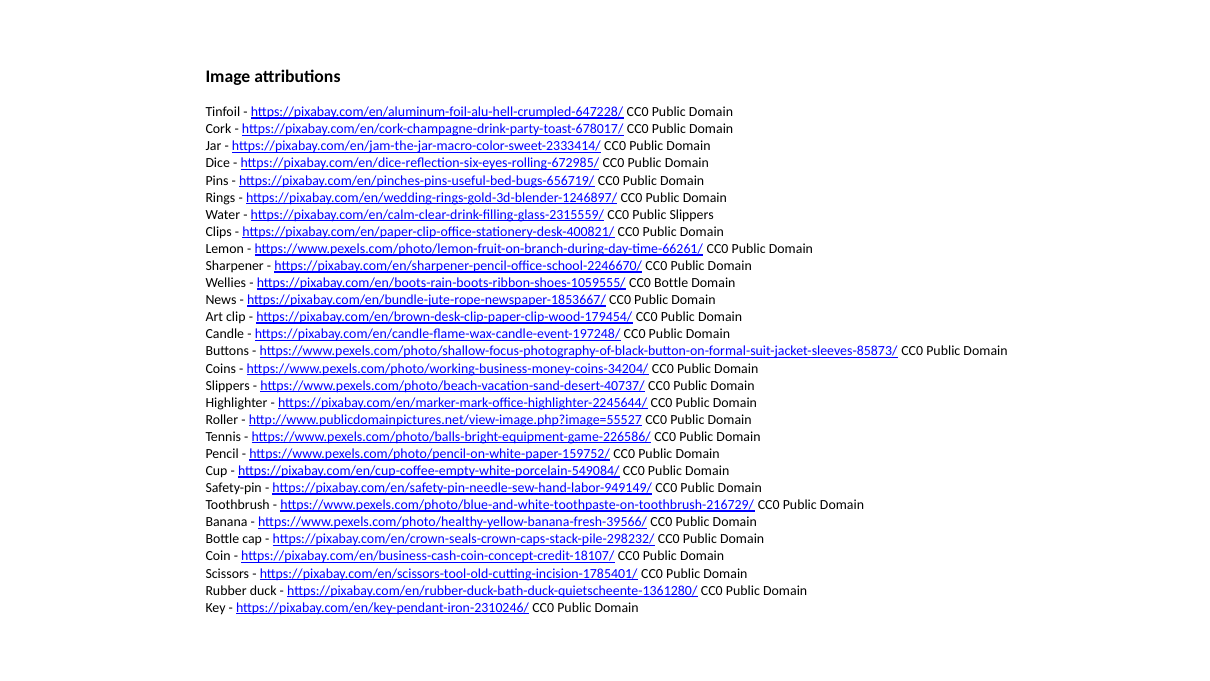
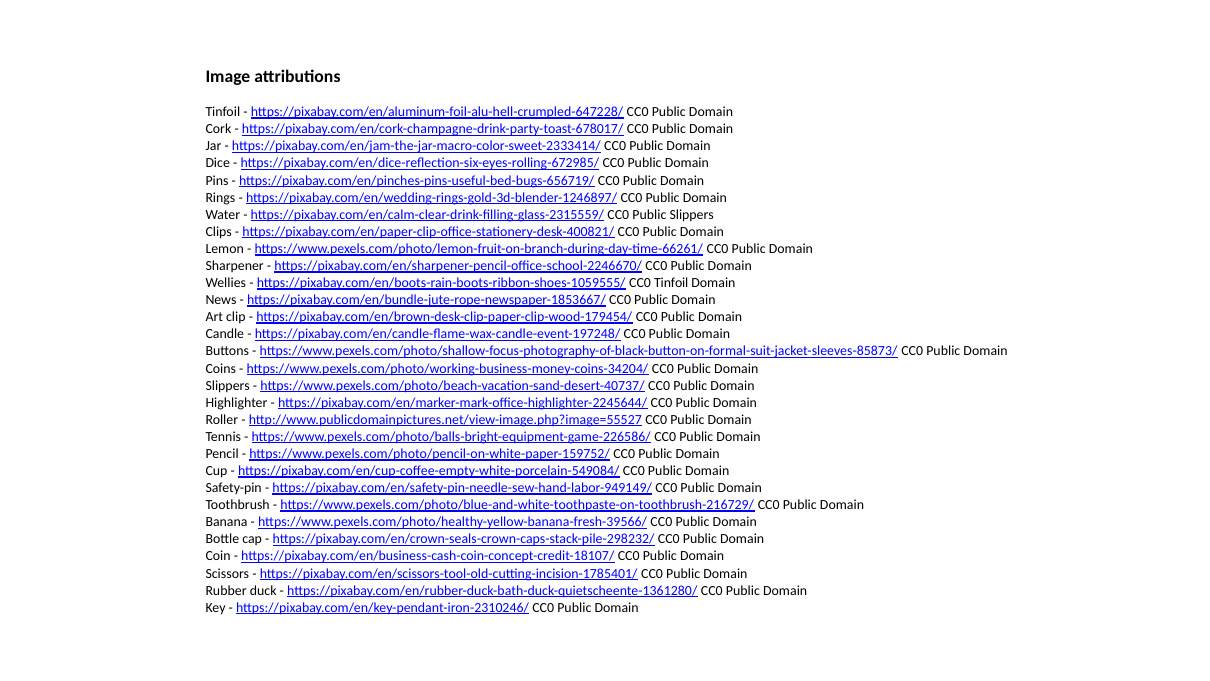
CC0 Bottle: Bottle -> Tinfoil (671, 283)
